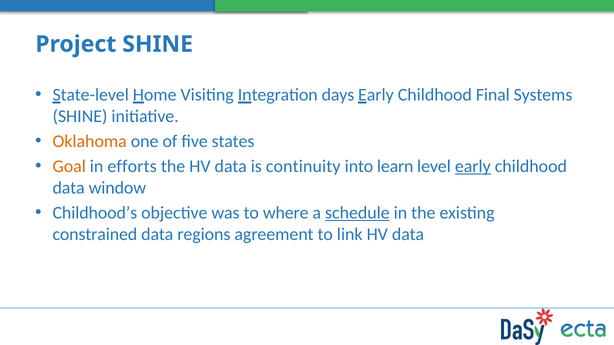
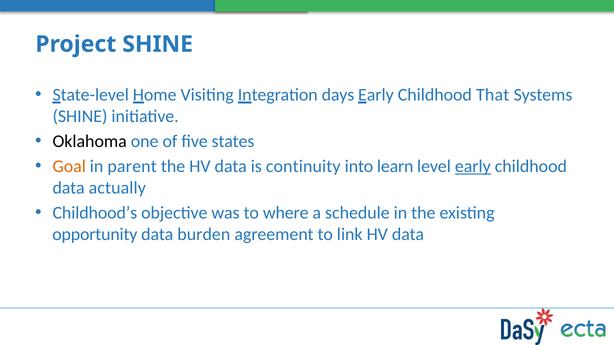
Final: Final -> That (493, 95)
Oklahoma colour: orange -> black (90, 141)
efforts: efforts -> parent (132, 167)
window: window -> actually (117, 188)
schedule underline: present -> none (357, 213)
constrained: constrained -> opportunity (95, 235)
regions: regions -> burden (204, 235)
